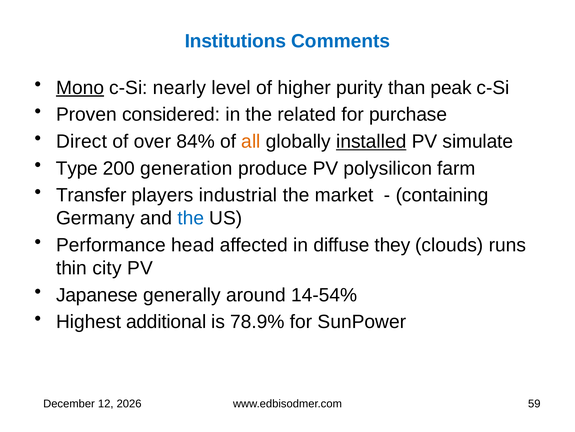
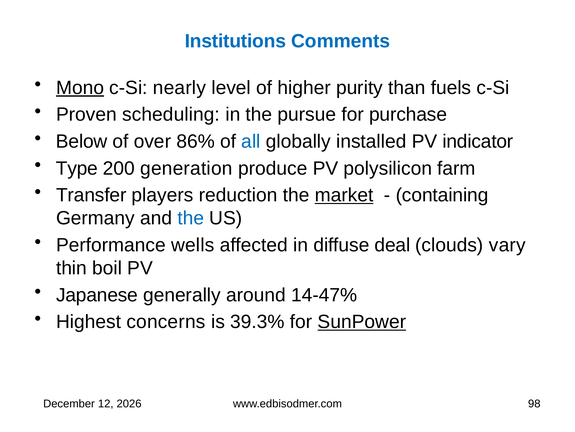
peak: peak -> fuels (451, 88)
considered: considered -> scheduling (171, 114)
related: related -> pursue (307, 114)
Direct: Direct -> Below (82, 141)
84%: 84% -> 86% (196, 141)
all colour: orange -> blue (251, 141)
installed underline: present -> none (371, 141)
simulate: simulate -> indicator (478, 141)
industrial: industrial -> reduction (238, 195)
market underline: none -> present (344, 195)
head: head -> wells (193, 245)
they: they -> deal (392, 245)
runs: runs -> vary (507, 245)
city: city -> boil (107, 268)
14-54%: 14-54% -> 14-47% (324, 295)
additional: additional -> concerns (166, 321)
78.9%: 78.9% -> 39.3% (257, 321)
SunPower underline: none -> present (362, 321)
59: 59 -> 98 (534, 403)
